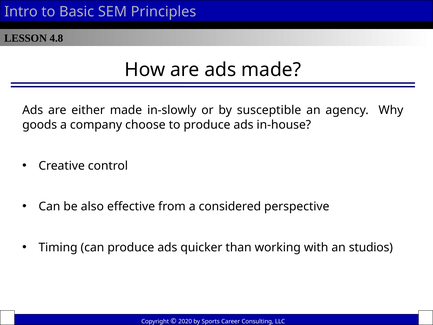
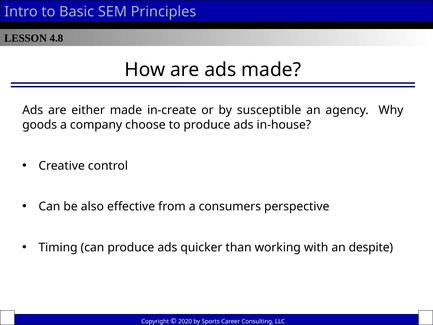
in-slowly: in-slowly -> in-create (172, 110)
considered: considered -> consumers (230, 207)
studios: studios -> despite (371, 247)
